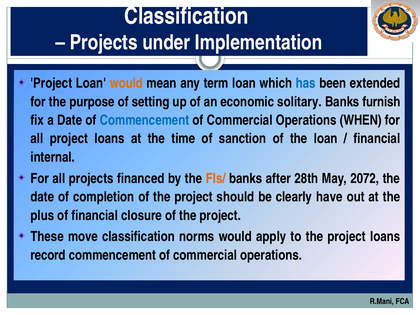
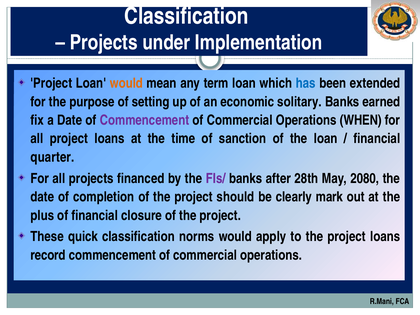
furnish: furnish -> earned (381, 102)
Commencement colour: blue -> purple (145, 120)
internal: internal -> quarter (53, 157)
FIs/ colour: orange -> purple (216, 178)
2072: 2072 -> 2080 (365, 178)
have: have -> mark (329, 197)
move: move -> quick (83, 237)
